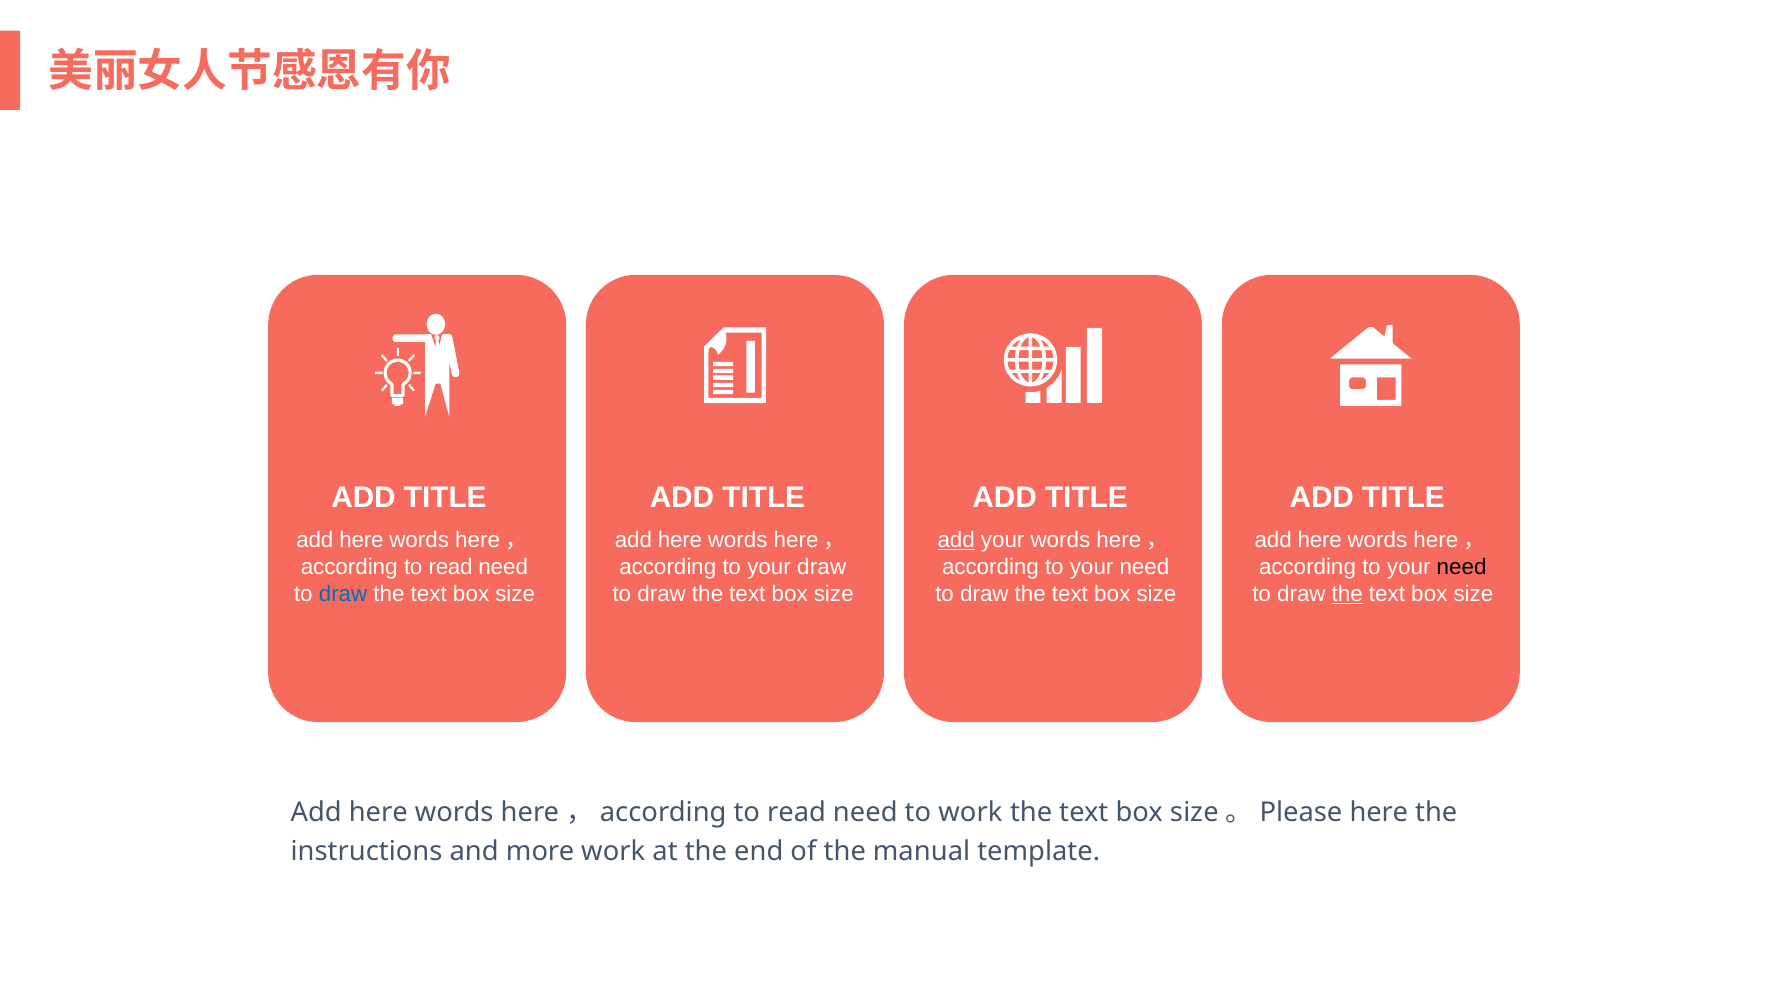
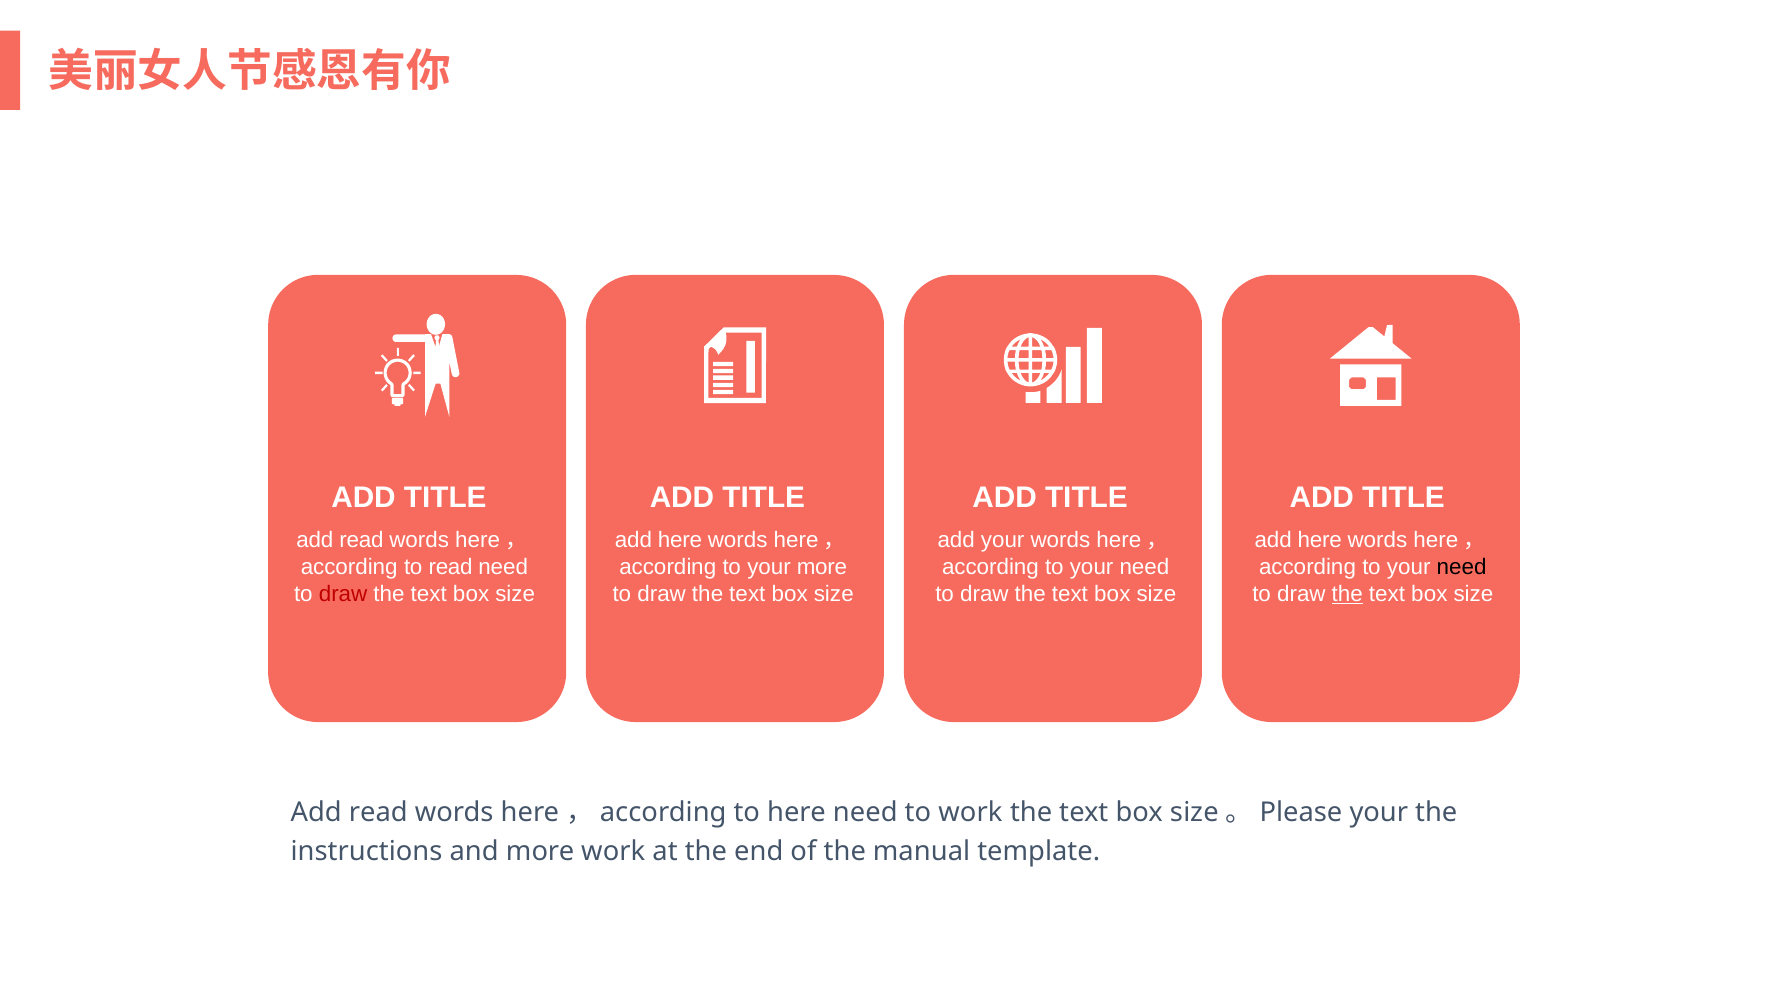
here: here -> read (361, 540)
add underline: present -> none (956, 540)
your draw: draw -> more (822, 567)
draw colour: blue -> red (343, 593)
here: here -> read (378, 812)
read: read -> here (797, 812)
here: here -> your (1379, 812)
